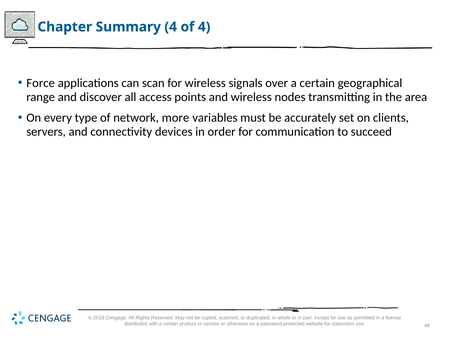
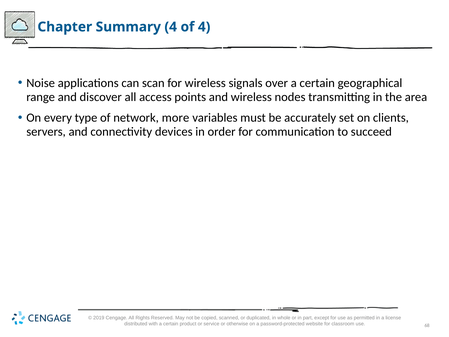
Force: Force -> Noise (41, 83)
